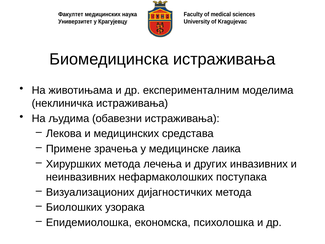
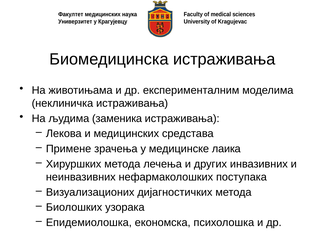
обавезни: обавезни -> заменика (117, 118)
